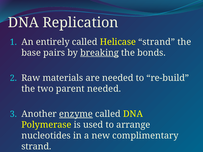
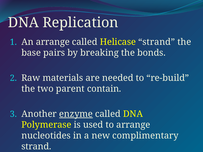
An entirely: entirely -> arrange (53, 42)
breaking underline: present -> none (99, 53)
parent needed: needed -> contain (104, 89)
